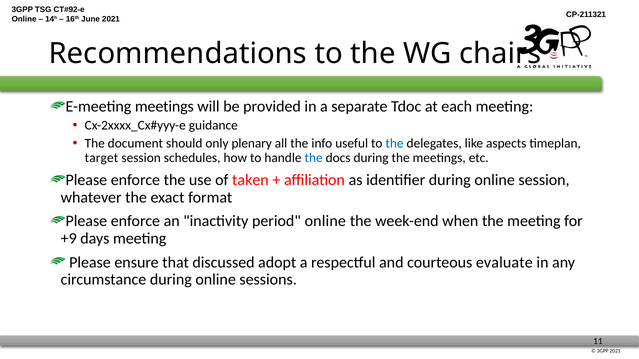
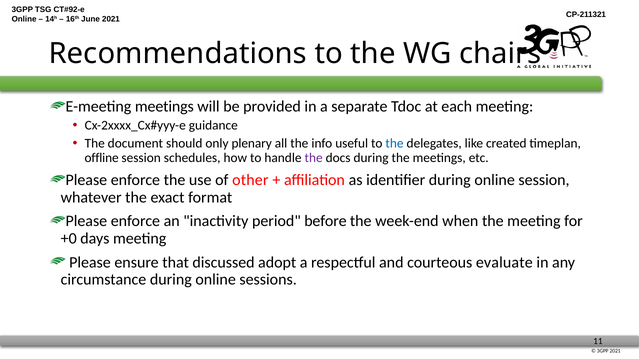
aspects: aspects -> created (506, 143)
target: target -> offline (102, 158)
the colour: blue -> purple (314, 158)
taken: taken -> other (250, 180)
period online: online -> before (325, 221)
+9: +9 -> +0 (69, 239)
